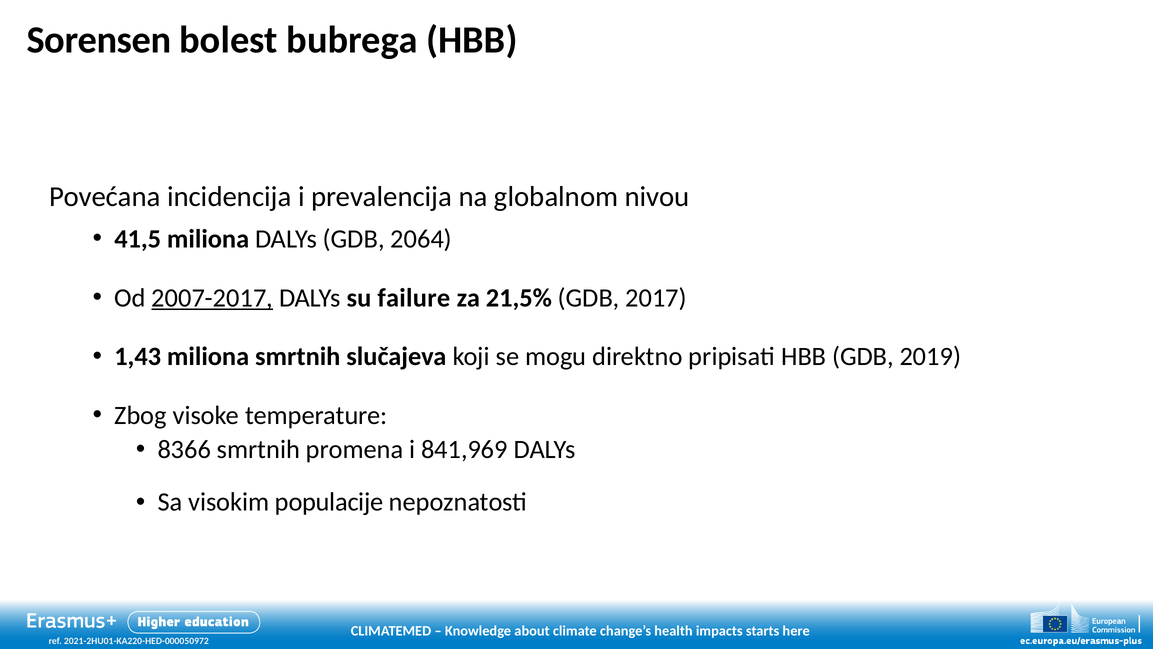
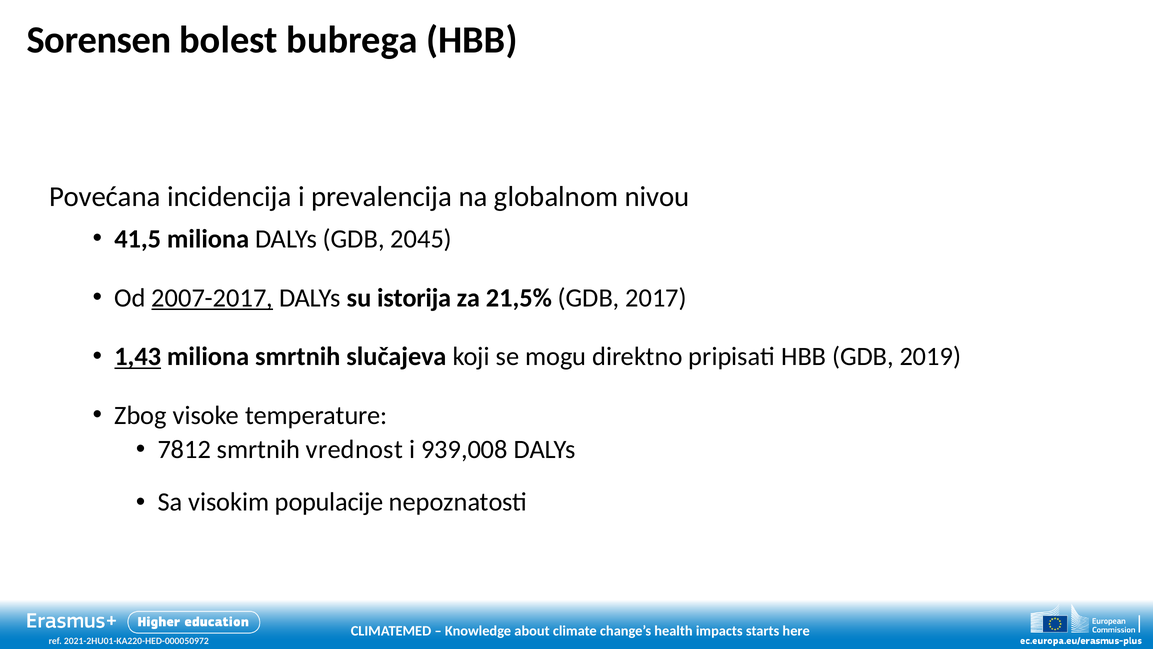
2064: 2064 -> 2045 (421, 239)
failure: failure -> istorija (414, 298)
1,43 underline: none -> present (138, 357)
8366: 8366 -> 7812 (184, 449)
promena: promena -> vrednost (354, 449)
841,969: 841,969 -> 939,008 (464, 449)
